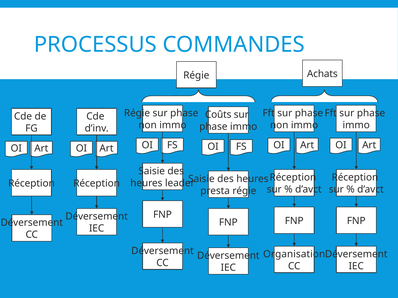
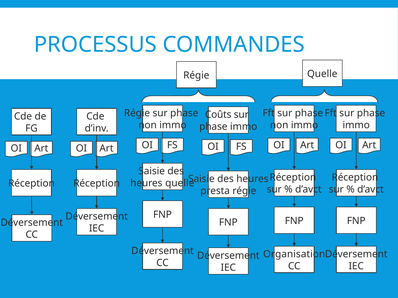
Achats: Achats -> Quelle (322, 74)
heures leader: leader -> quelle (180, 183)
